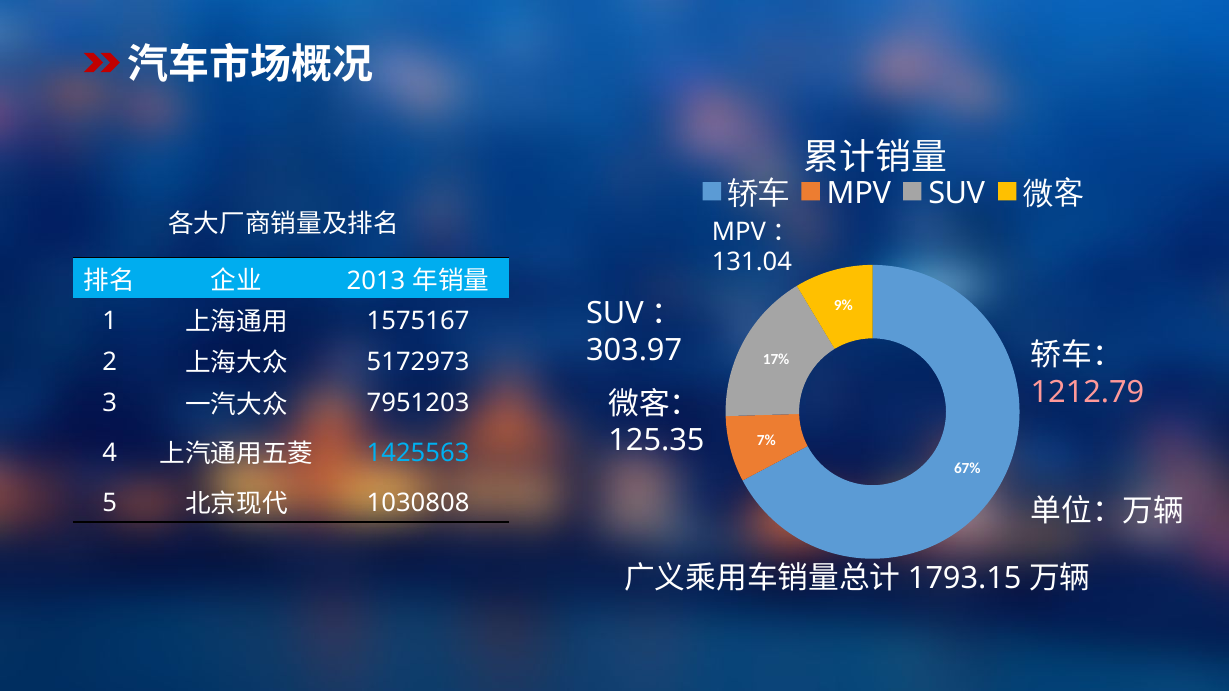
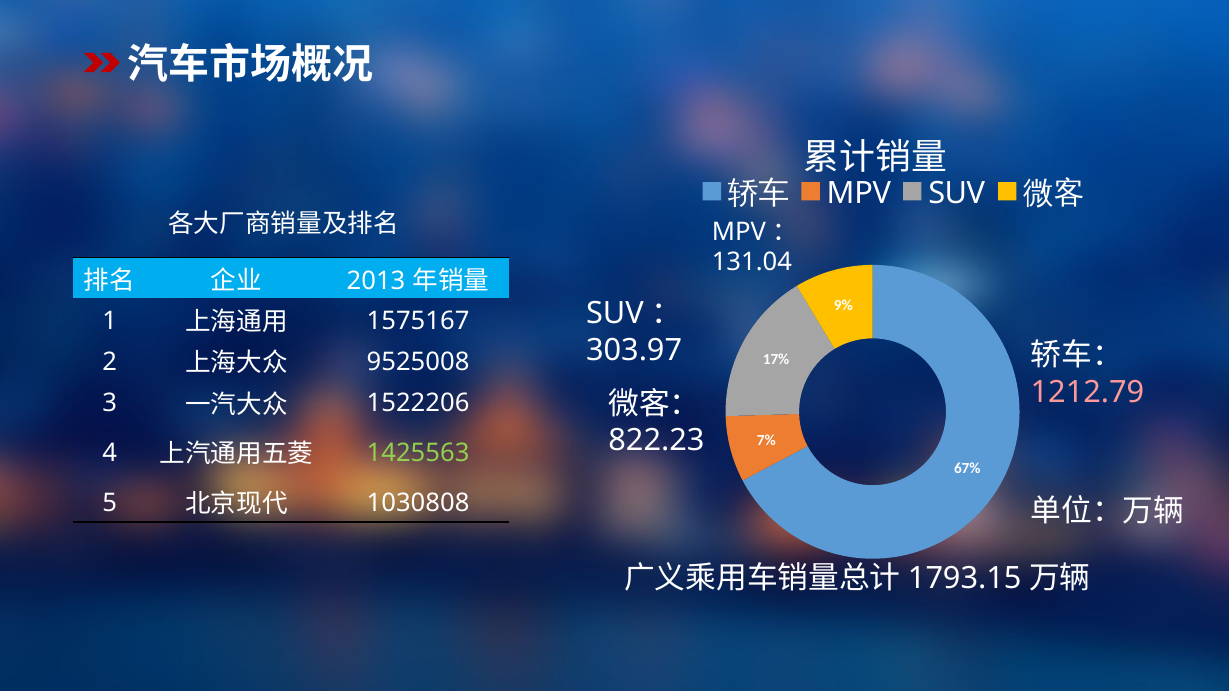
5172973: 5172973 -> 9525008 (418, 362)
7951203: 7951203 -> 1522206 (418, 403)
125.35: 125.35 -> 822.23 (656, 441)
1425563 colour: light blue -> light green (418, 453)
